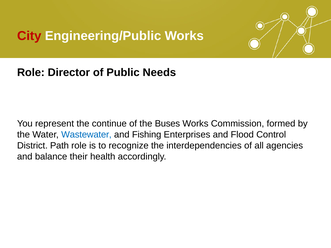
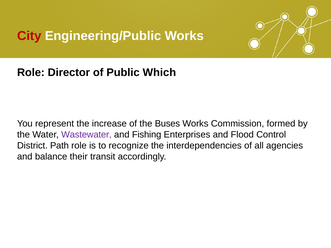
Needs: Needs -> Which (159, 72)
continue: continue -> increase (109, 124)
Wastewater colour: blue -> purple (86, 135)
health: health -> transit (103, 157)
